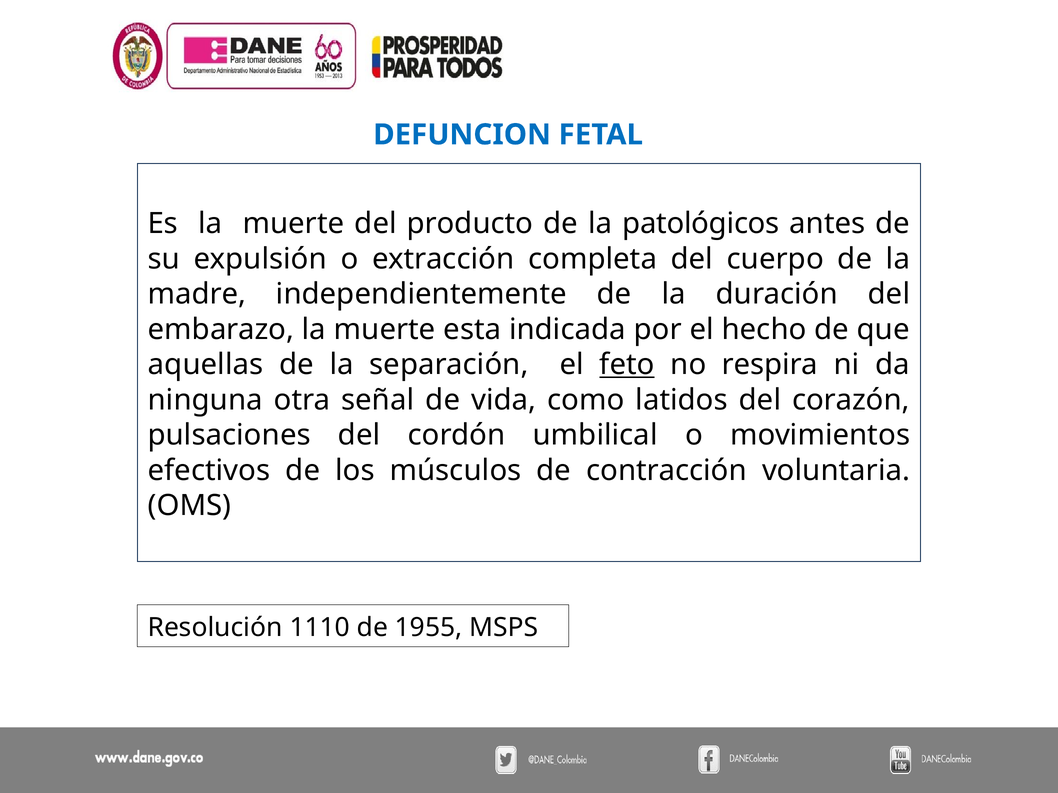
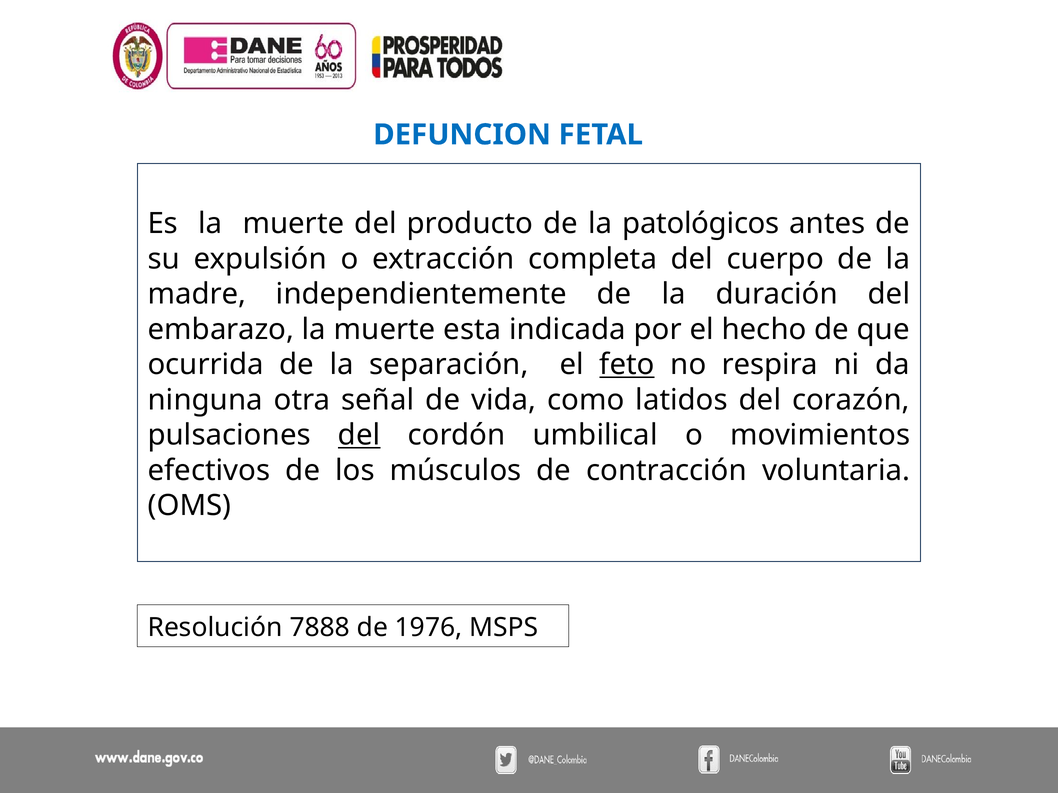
aquellas: aquellas -> ocurrida (206, 365)
del underline: none -> present (359, 435)
1110: 1110 -> 7888 (320, 628)
1955: 1955 -> 1976 (429, 628)
